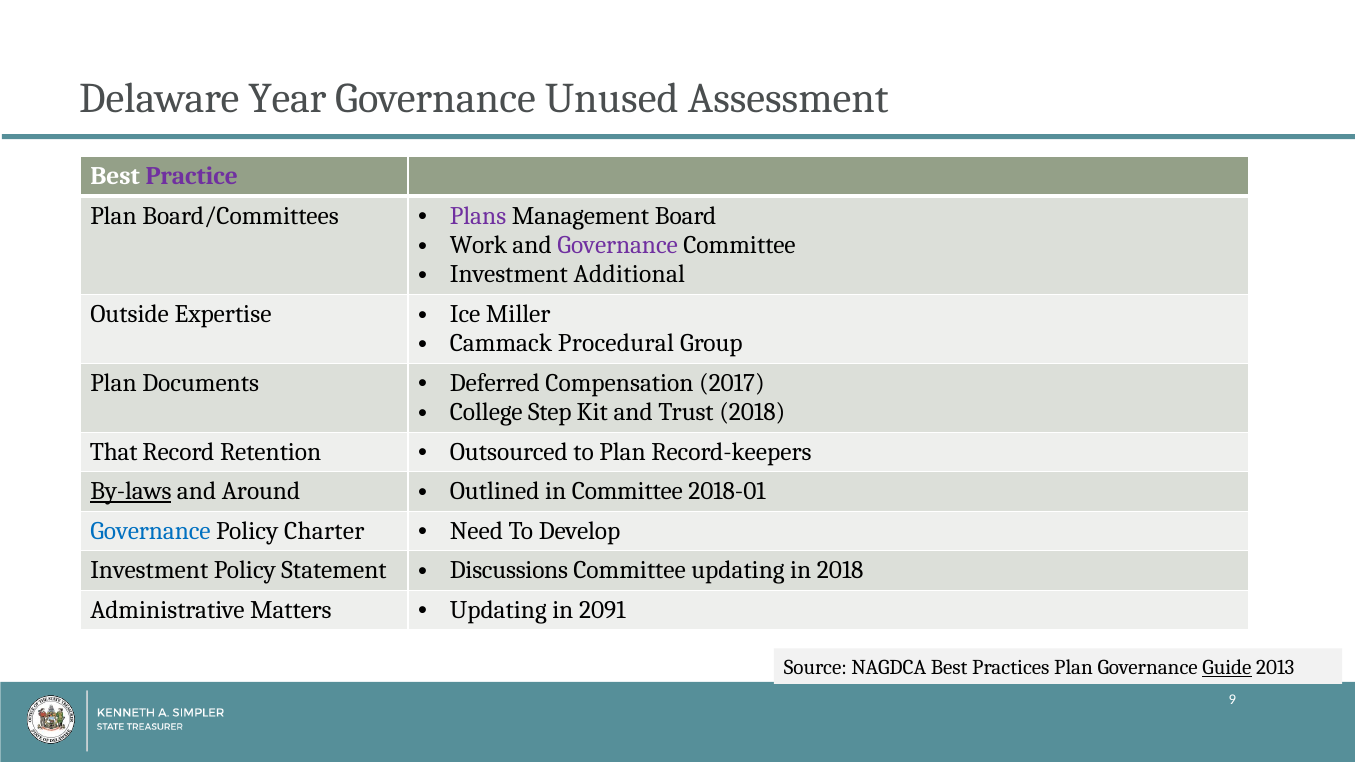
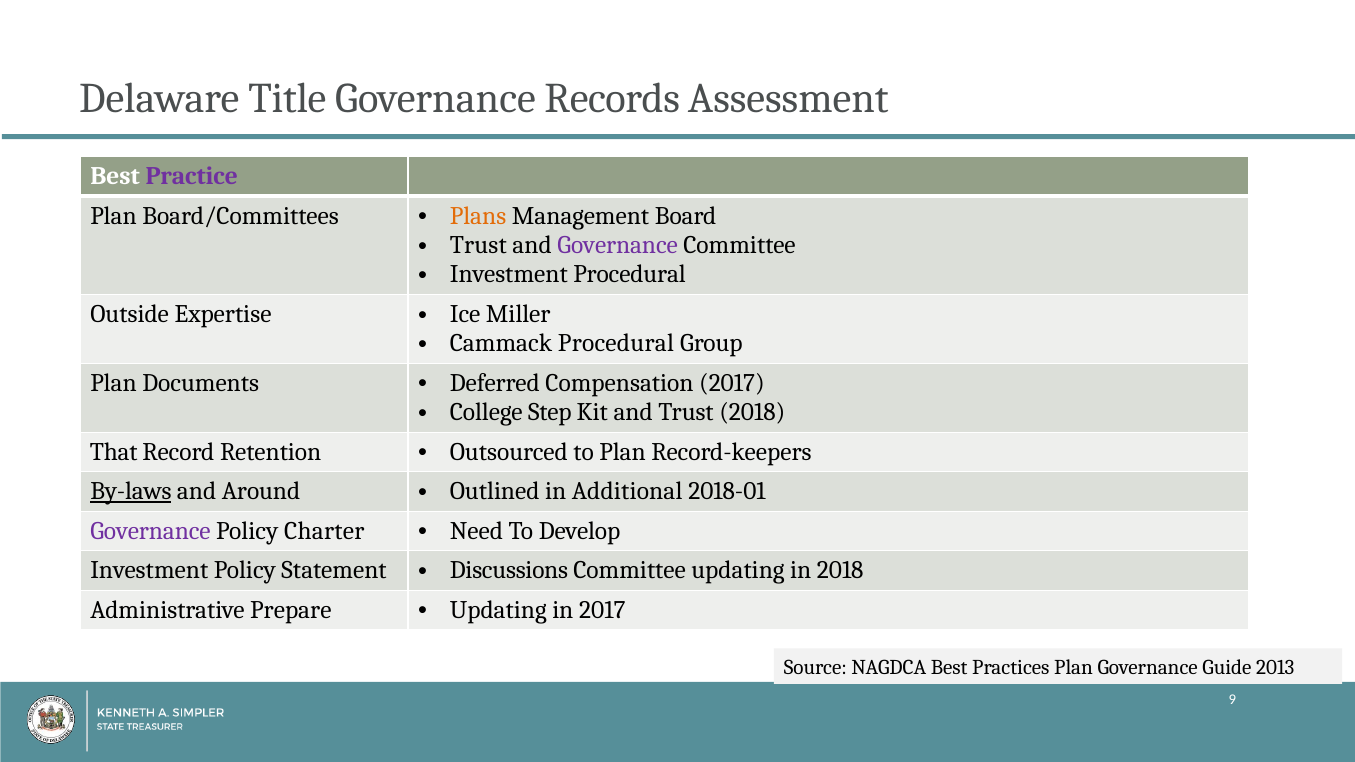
Year: Year -> Title (287, 98)
Unused: Unused -> Records (612, 98)
Plans colour: purple -> orange (478, 216)
Work: Work -> Trust (478, 245)
Investment Additional: Additional -> Procedural (630, 275)
in Committee: Committee -> Additional (627, 491)
Governance colour: blue -> purple (151, 531)
Matters: Matters -> Prepare (291, 610)
in 2091: 2091 -> 2017 (602, 610)
Guide underline: present -> none (1227, 668)
